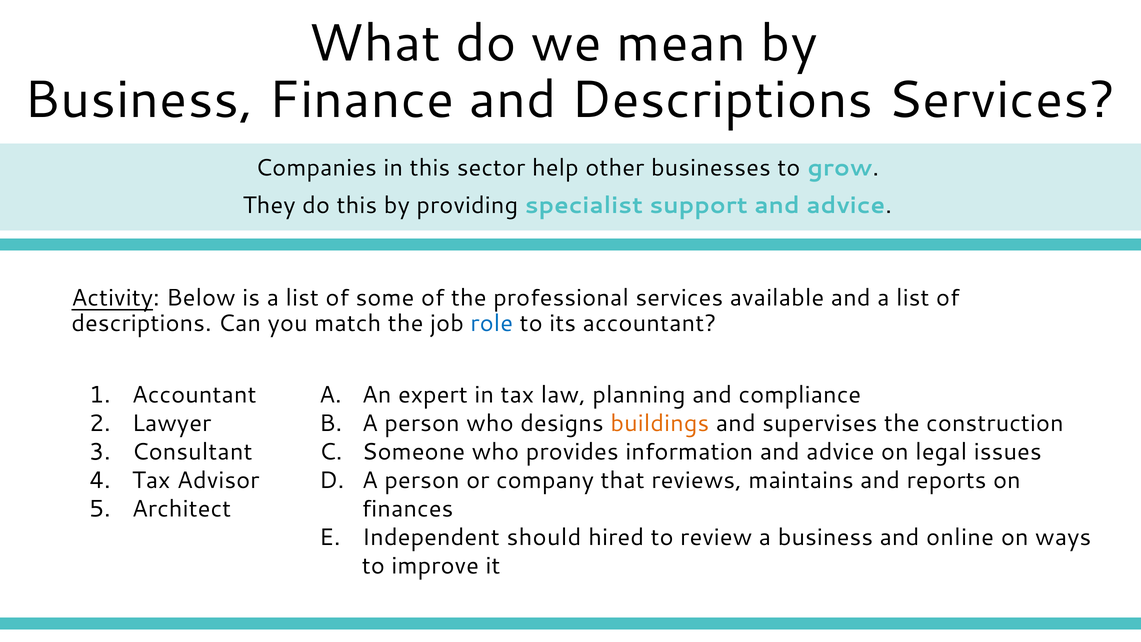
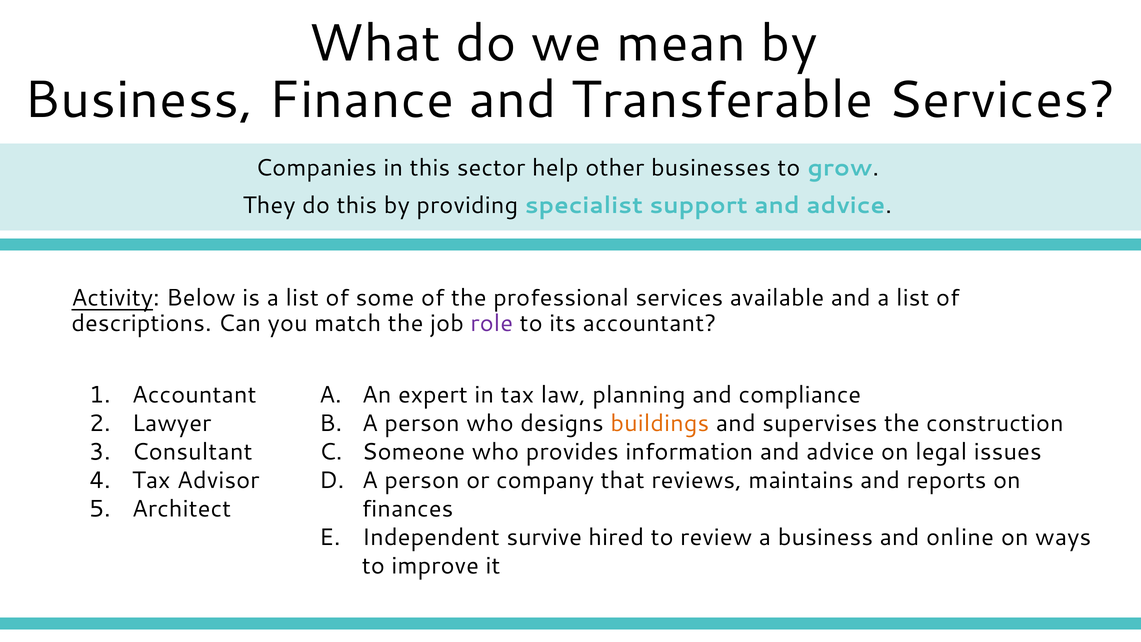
and Descriptions: Descriptions -> Transferable (722, 100)
role colour: blue -> purple (492, 323)
should: should -> survive (544, 537)
